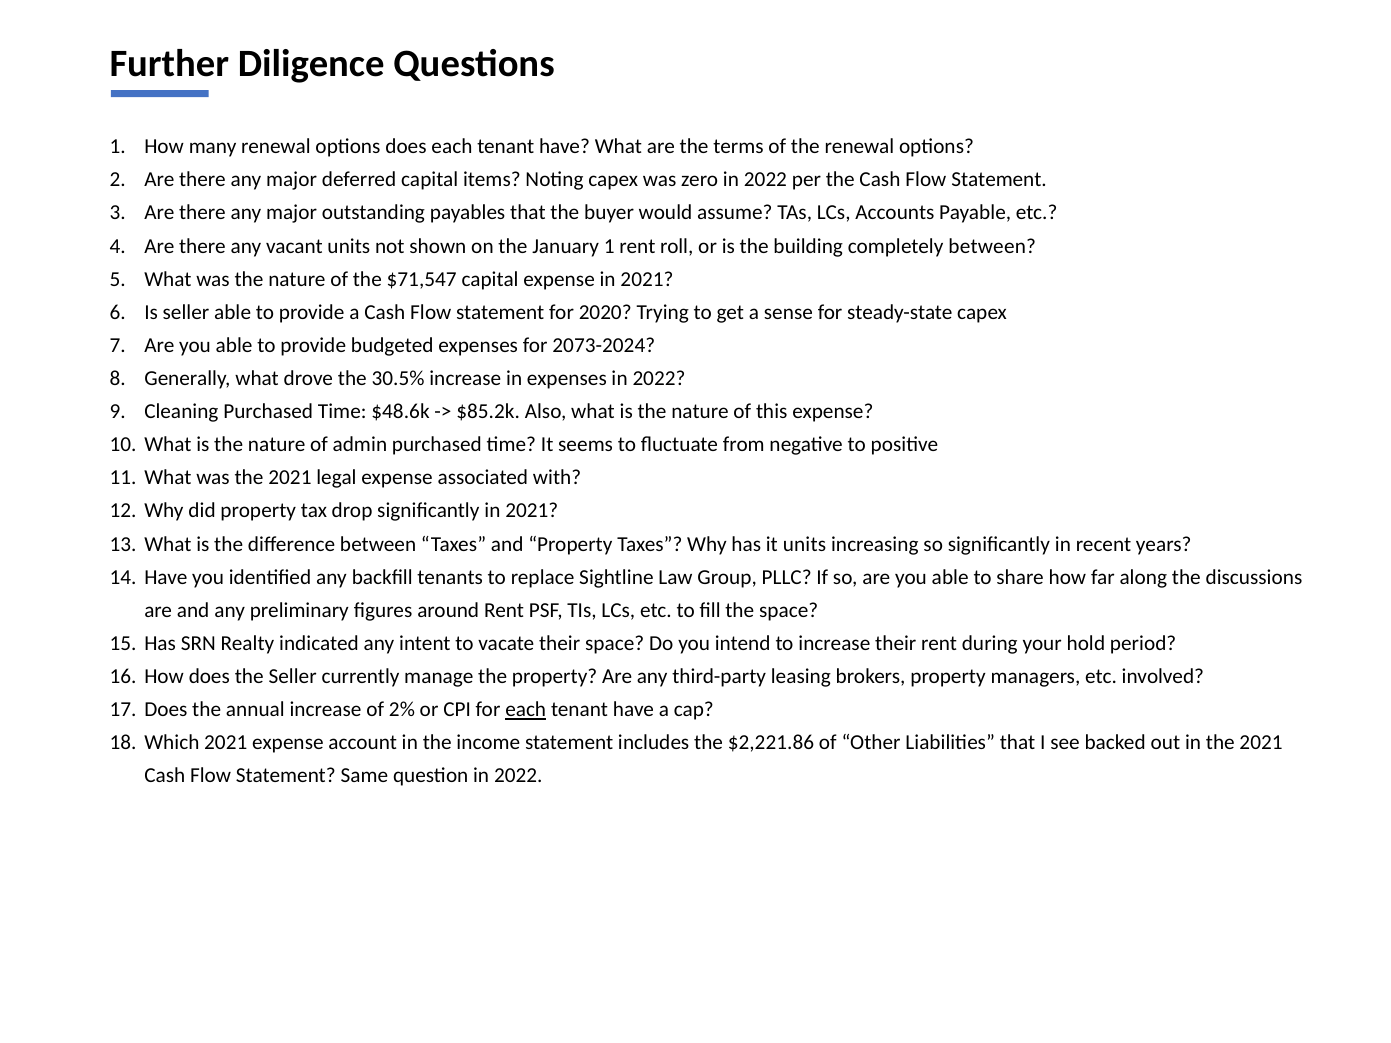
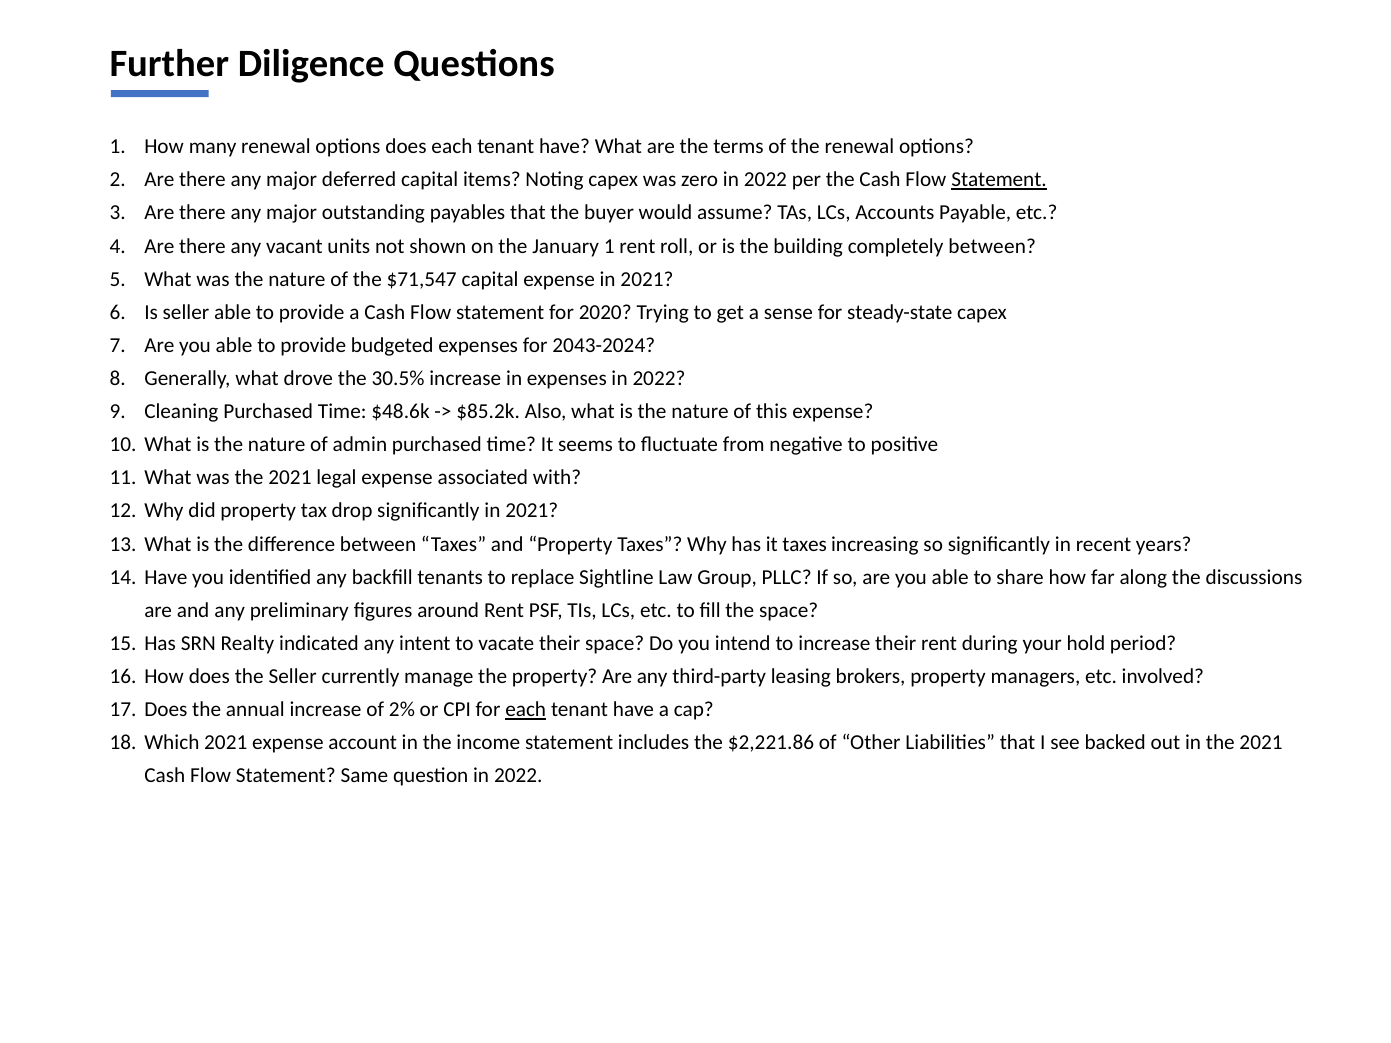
Statement underline: none -> present (999, 180)
2073-2024: 2073-2024 -> 2043-2024 (604, 345)
it units: units -> taxes (805, 544)
